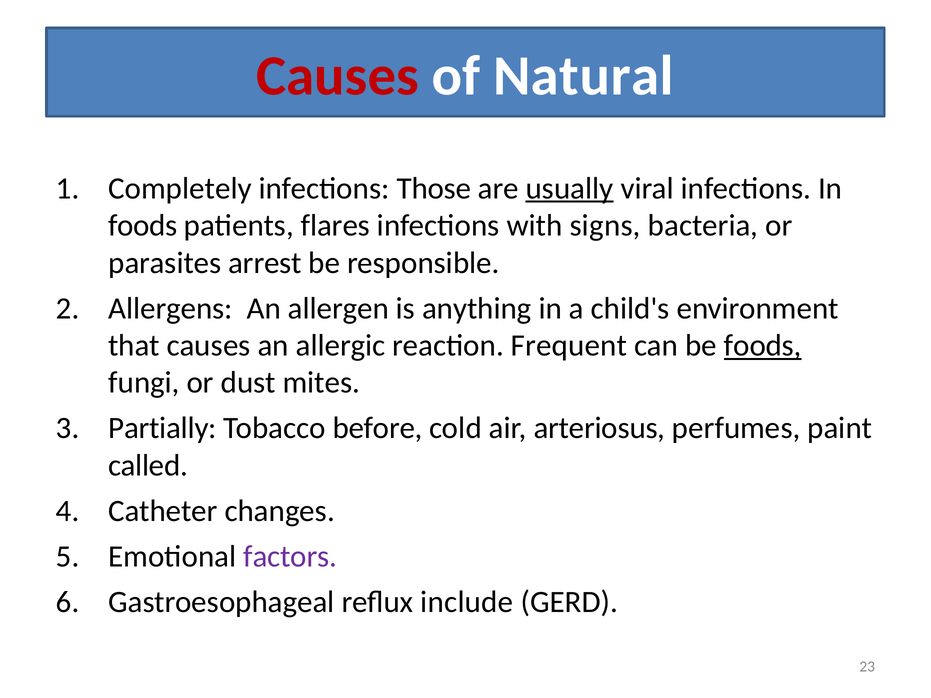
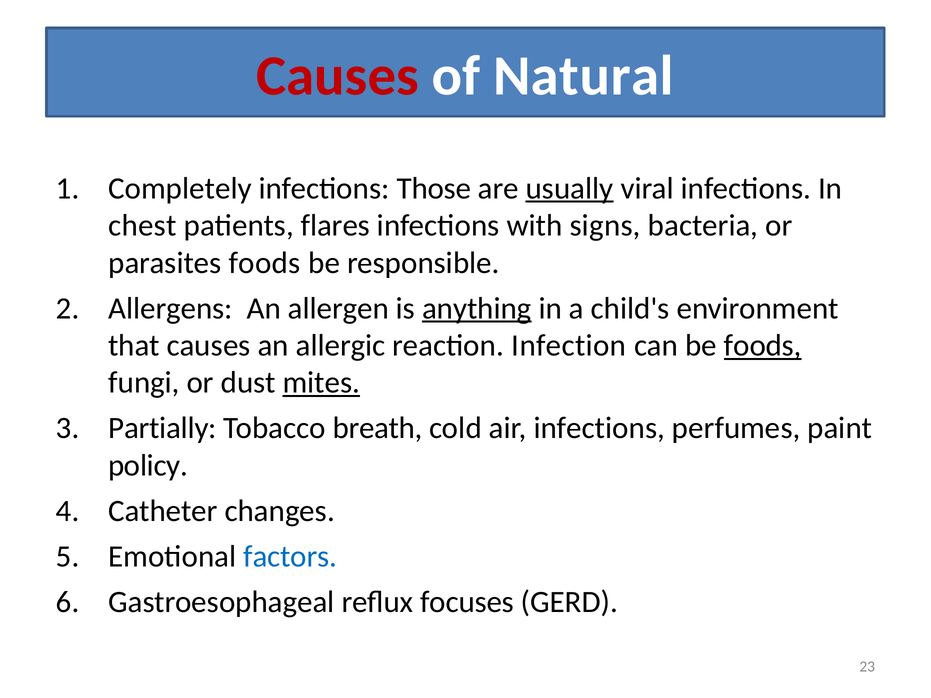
foods: foods -> chest (142, 226)
parasites arrest: arrest -> foods (265, 263)
anything underline: none -> present (477, 308)
Frequent: Frequent -> Infection (569, 346)
mites underline: none -> present (321, 383)
before: before -> breath (378, 428)
air arteriosus: arteriosus -> infections (599, 428)
called: called -> policy (148, 466)
factors colour: purple -> blue (290, 557)
include: include -> focuses (467, 602)
